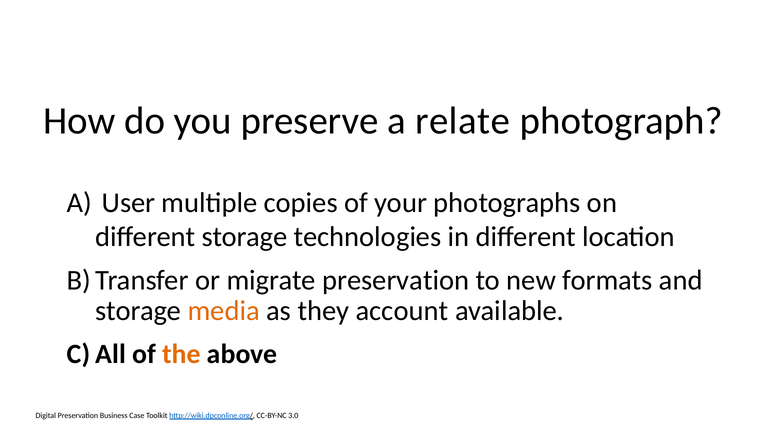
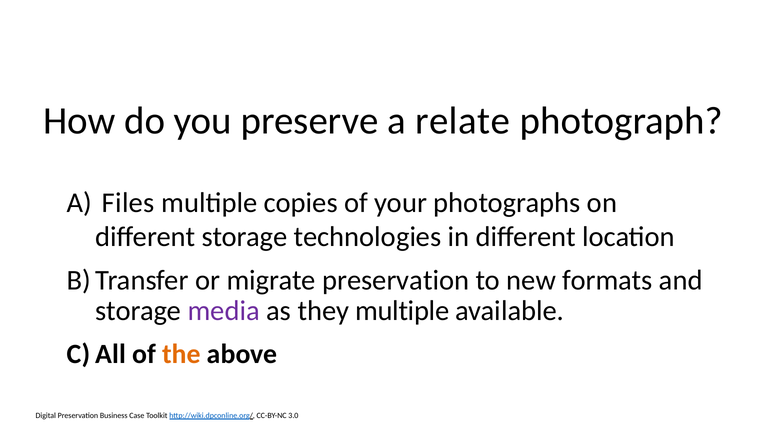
User: User -> Files (128, 202)
media colour: orange -> purple (224, 311)
they account: account -> multiple (402, 311)
